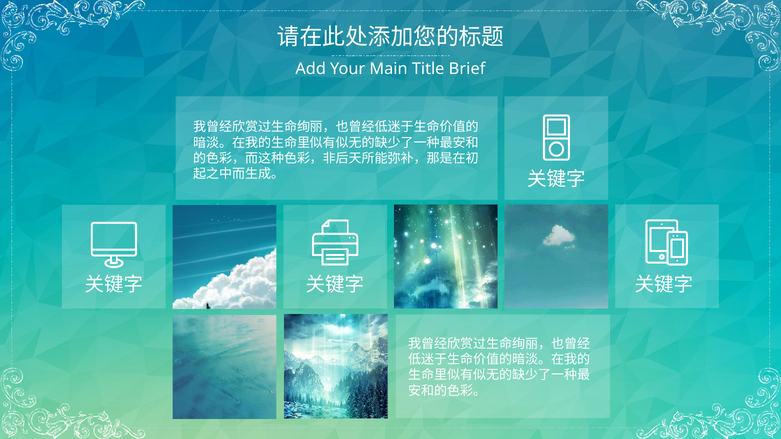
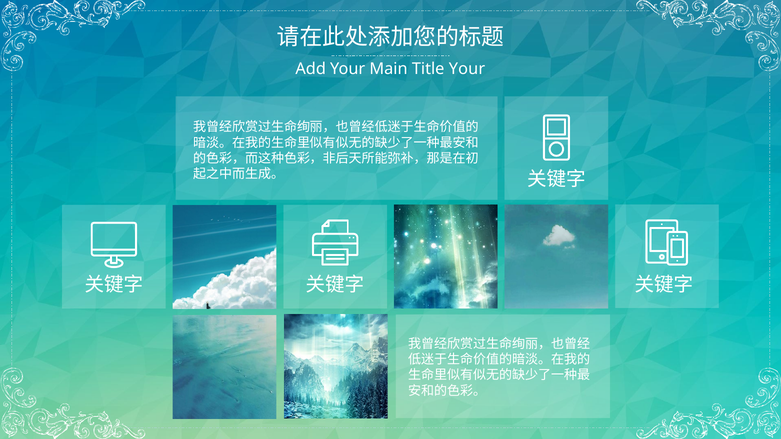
Title Brief: Brief -> Your (467, 69)
